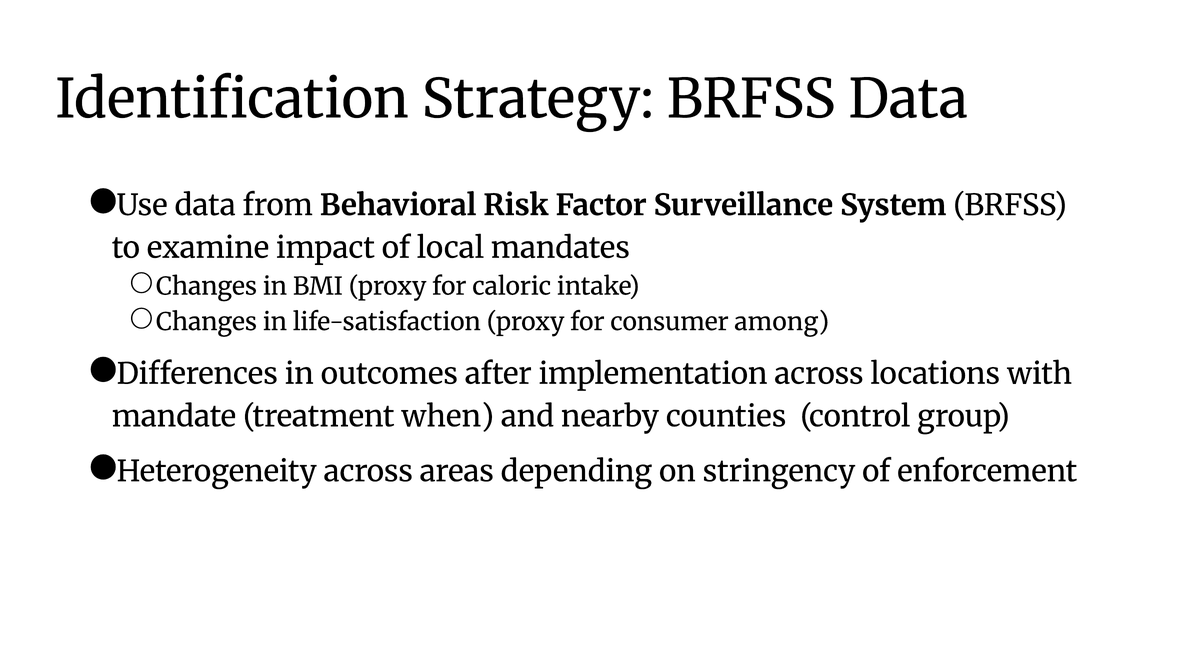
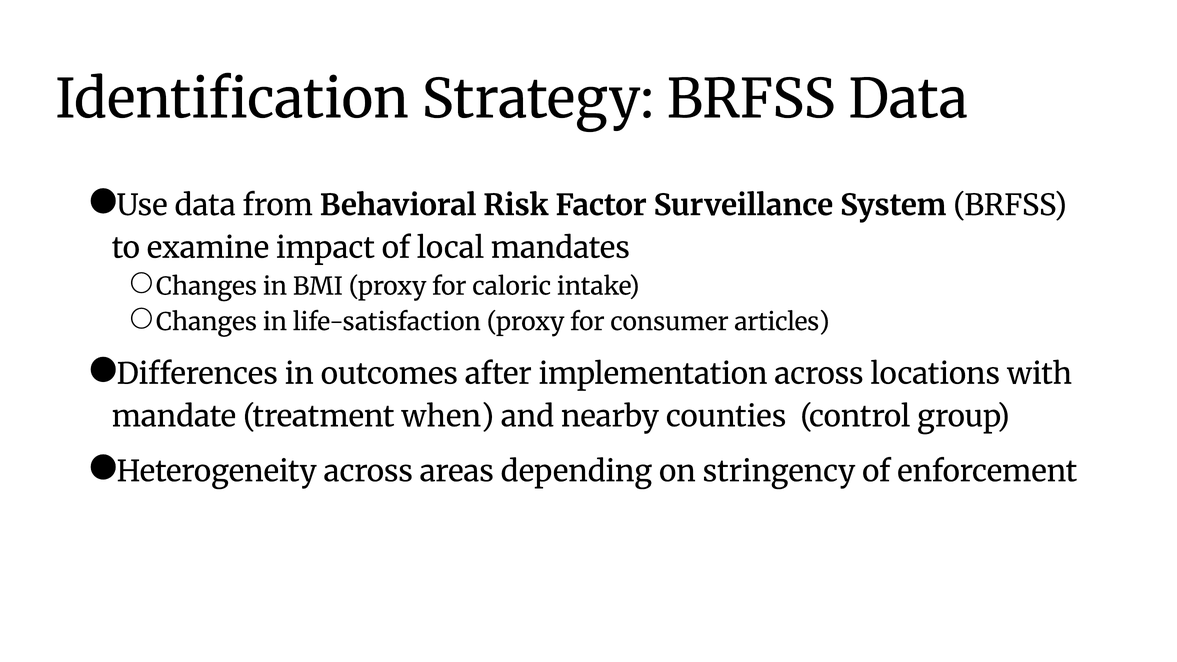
among: among -> articles (782, 322)
